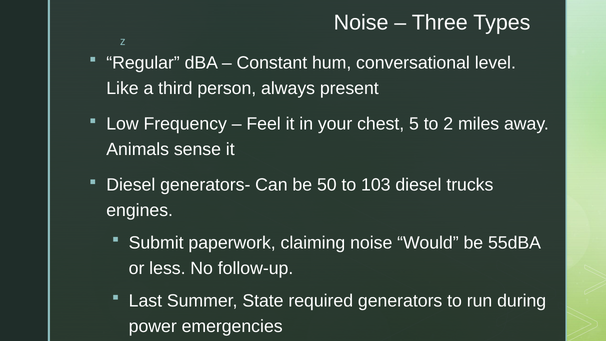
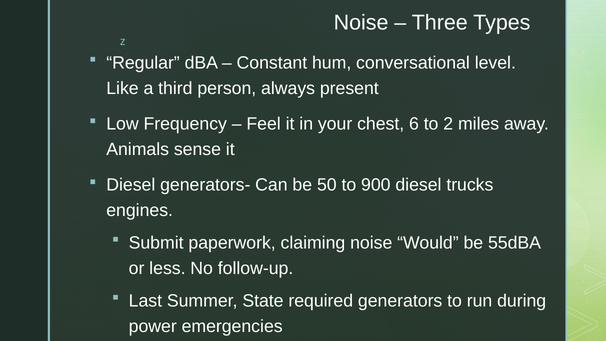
5: 5 -> 6 (414, 124)
103: 103 -> 900 (376, 185)
